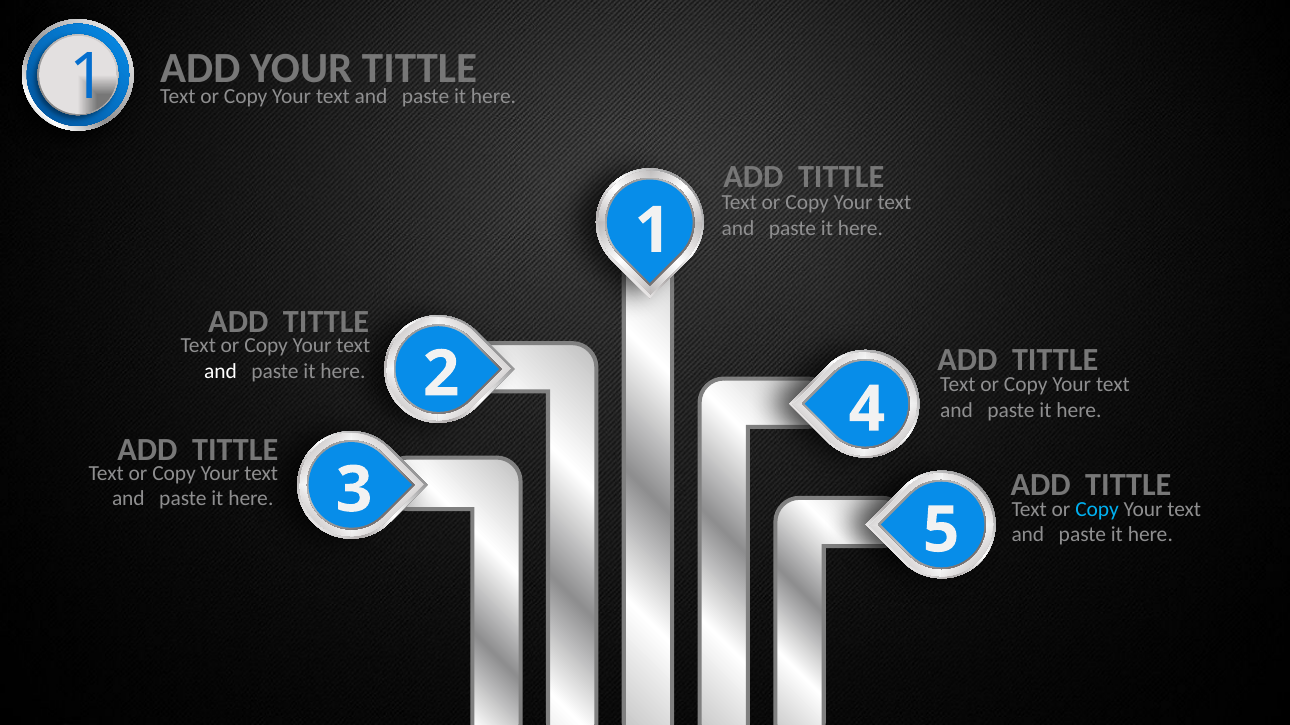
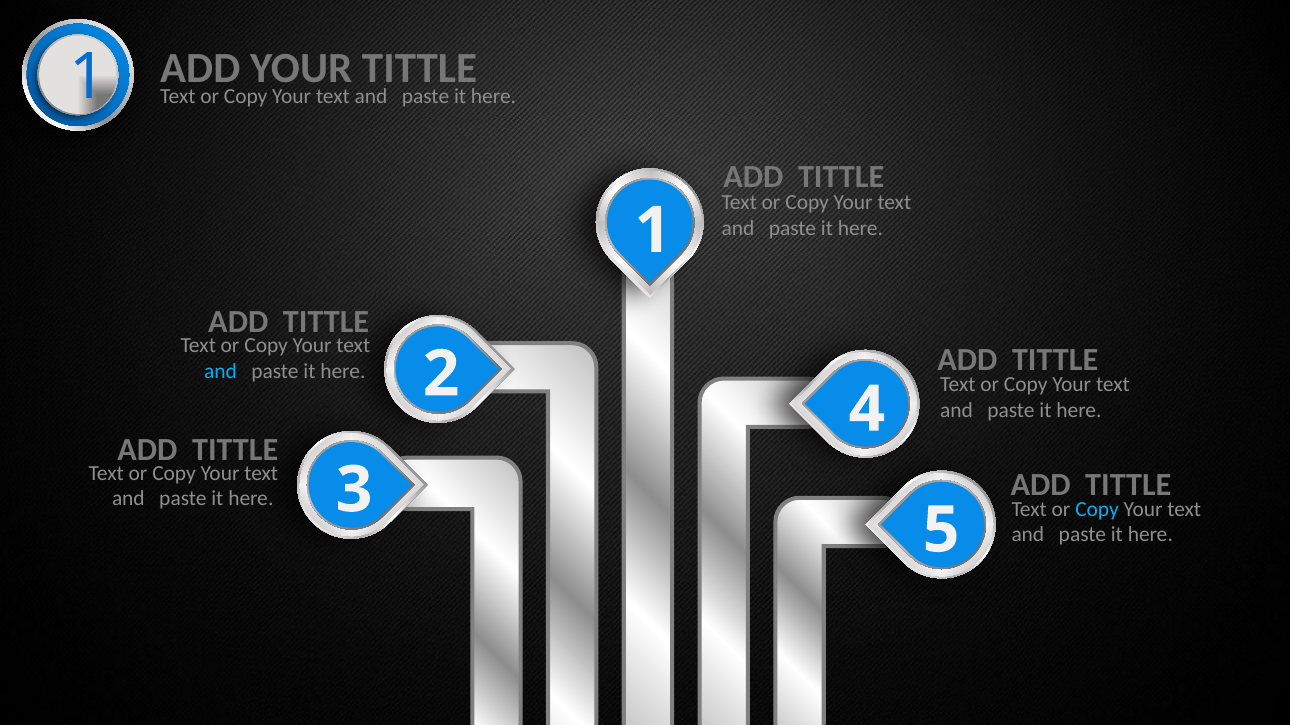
and colour: white -> light blue (220, 372)
